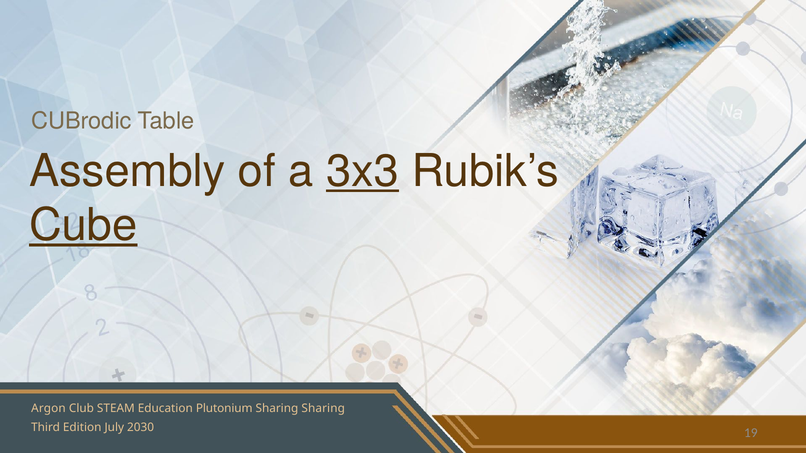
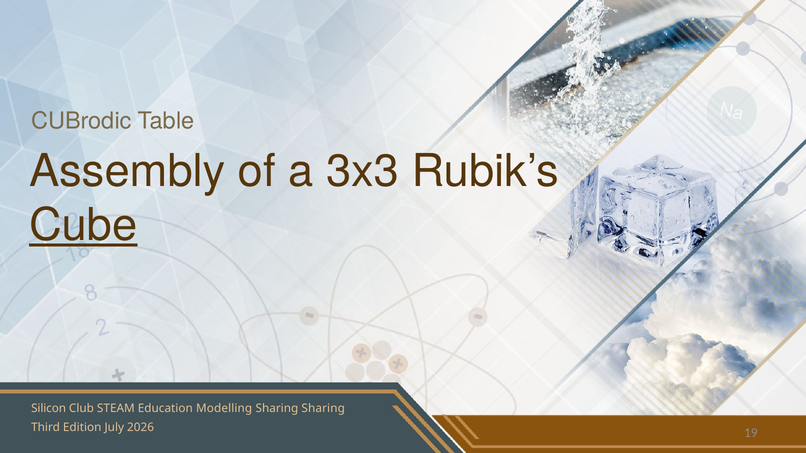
3x3 underline: present -> none (363, 171)
Argon: Argon -> Silicon (49, 409)
Plutonium: Plutonium -> Modelling (224, 409)
2030: 2030 -> 2026 (141, 428)
